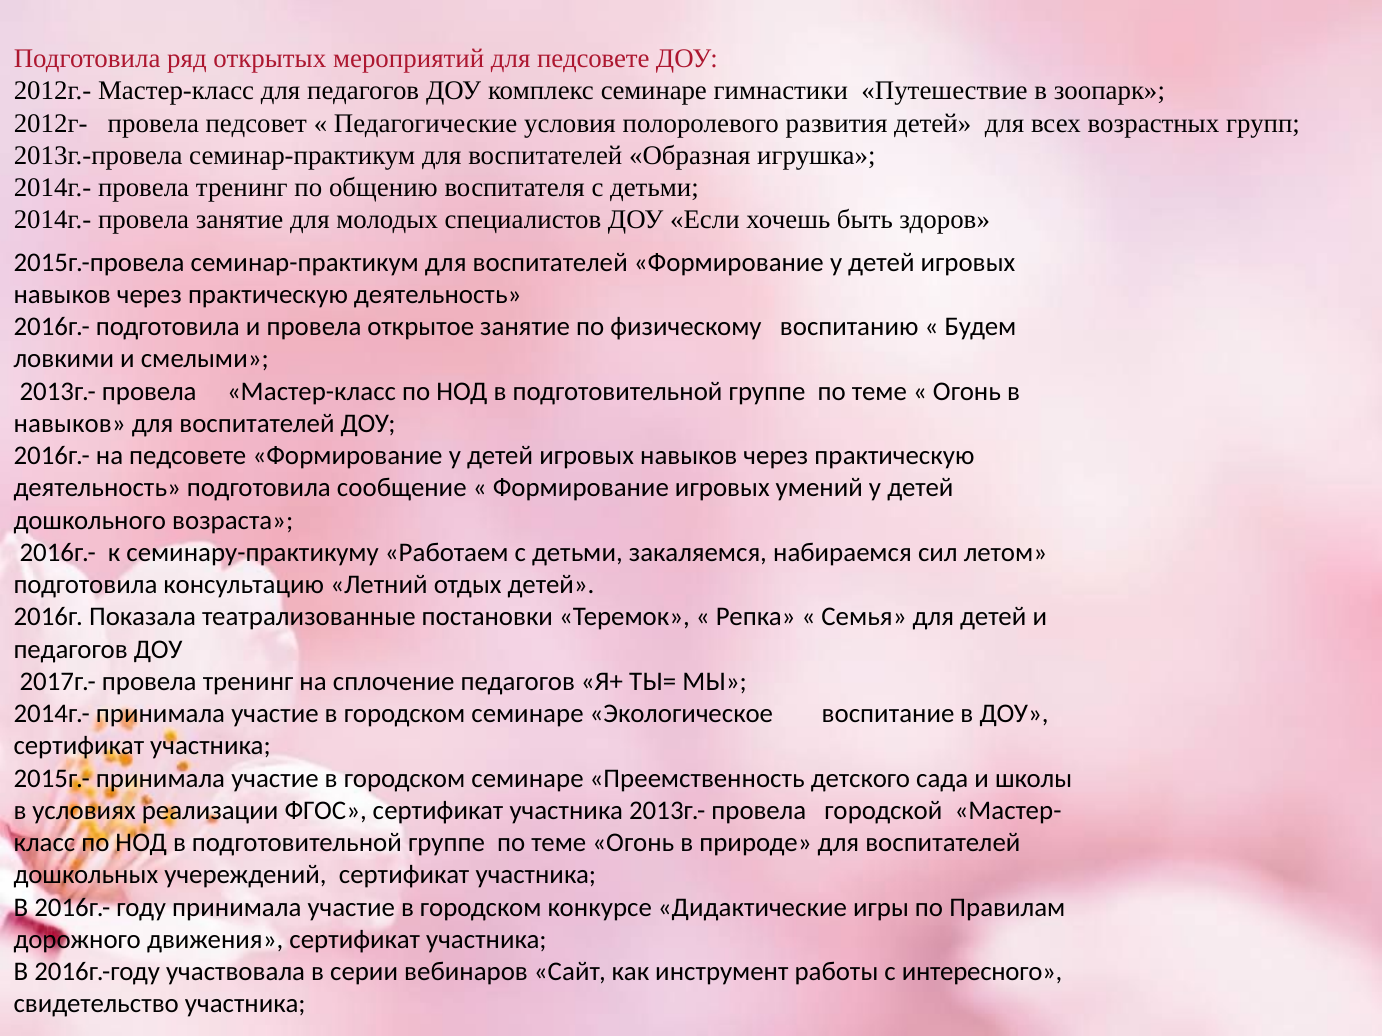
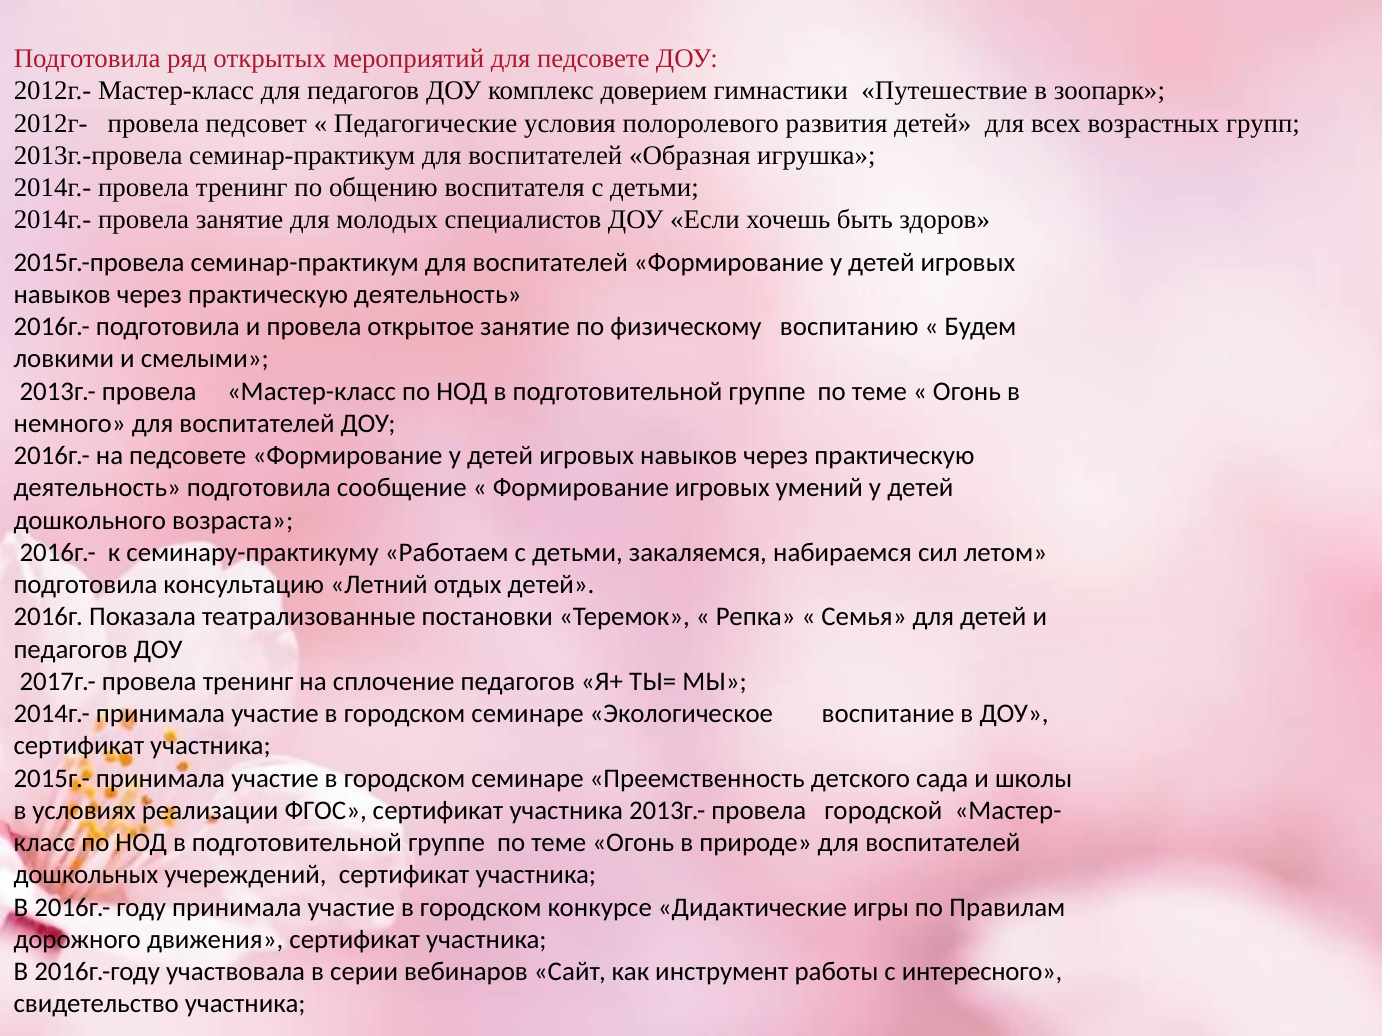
комплекс семинаре: семинаре -> доверием (654, 91)
навыков: навыков -> немного (70, 424)
